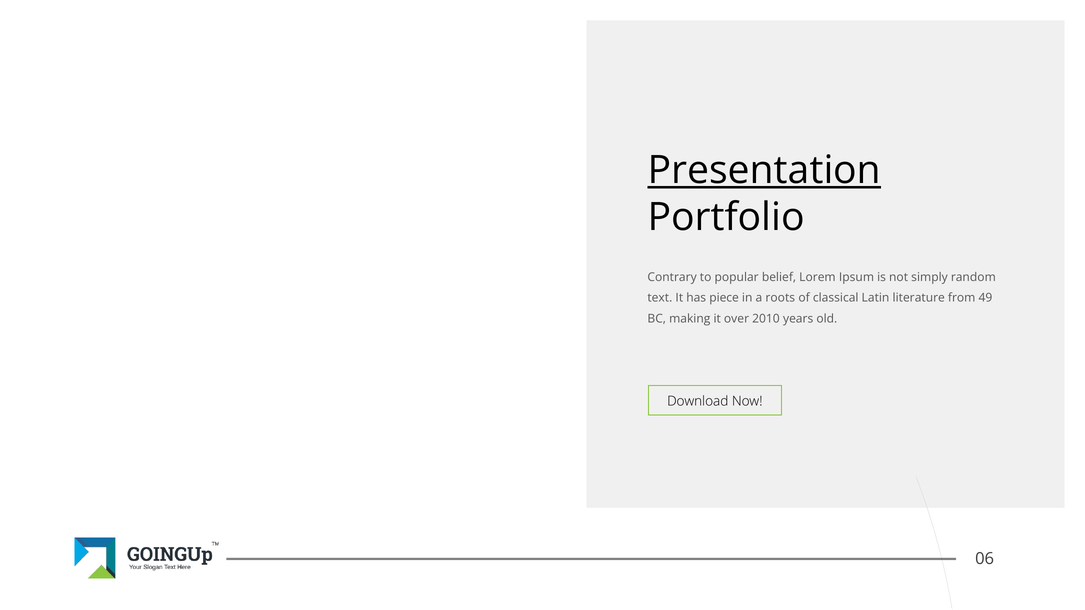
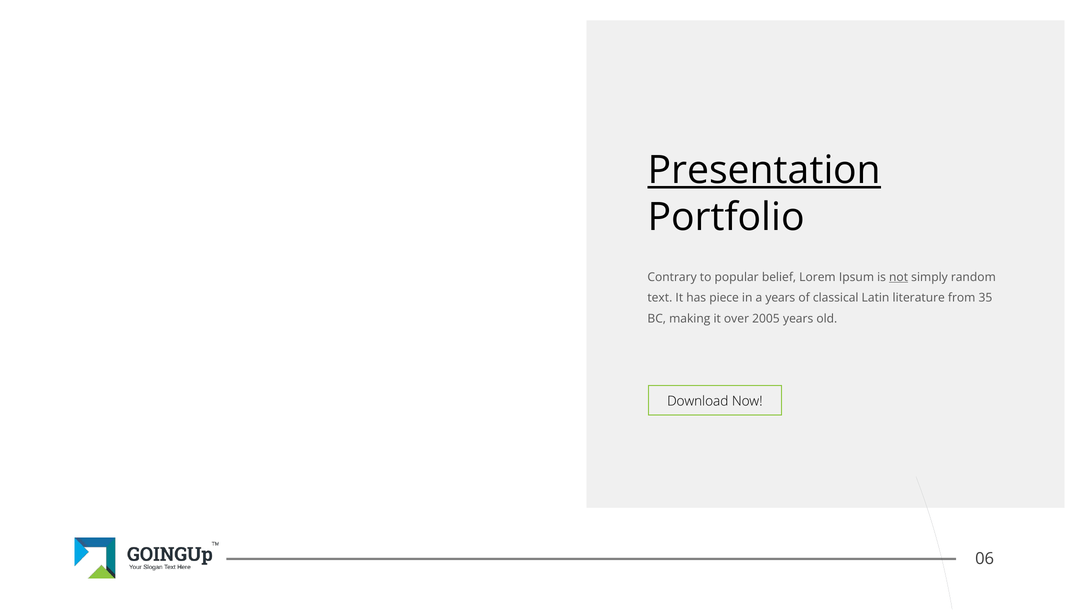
not underline: none -> present (899, 277)
a roots: roots -> years (780, 298)
49: 49 -> 35 (985, 298)
2010: 2010 -> 2005 (766, 319)
